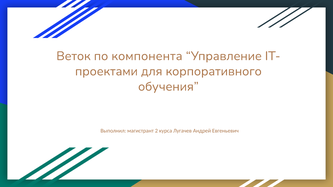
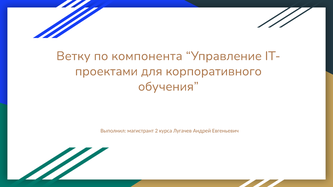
Веток: Веток -> Ветку (73, 56)
